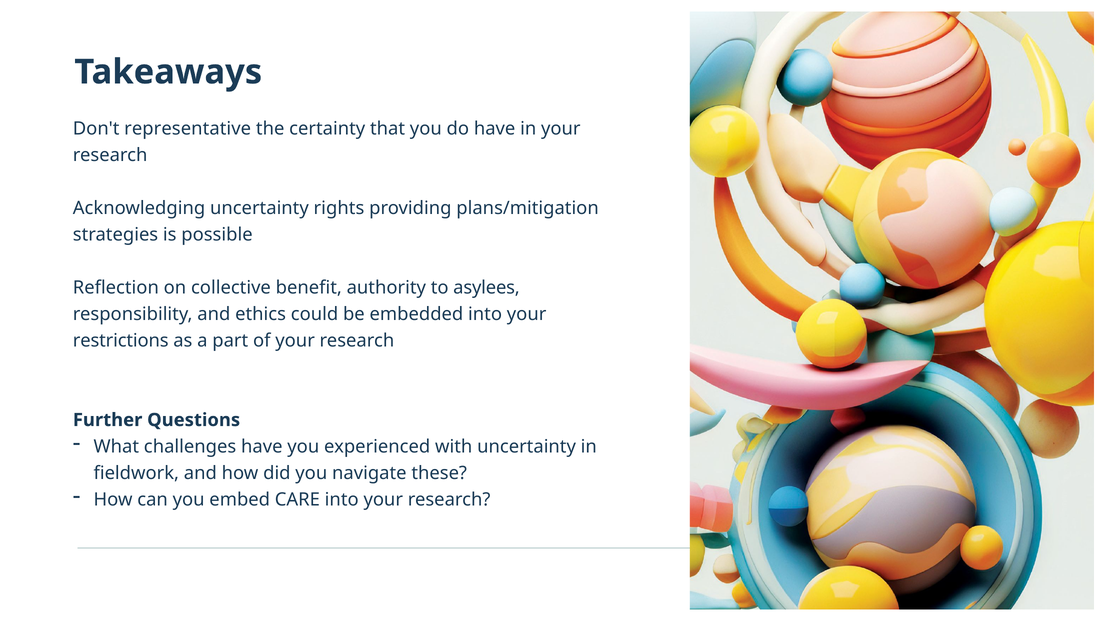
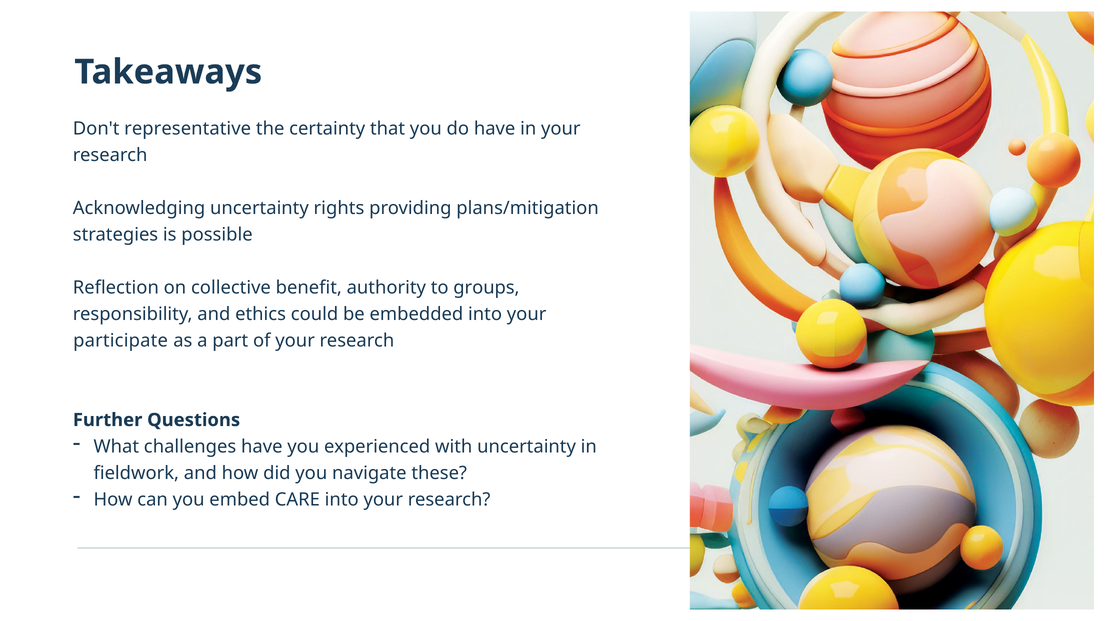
asylees: asylees -> groups (486, 288)
restrictions: restrictions -> participate (121, 341)
